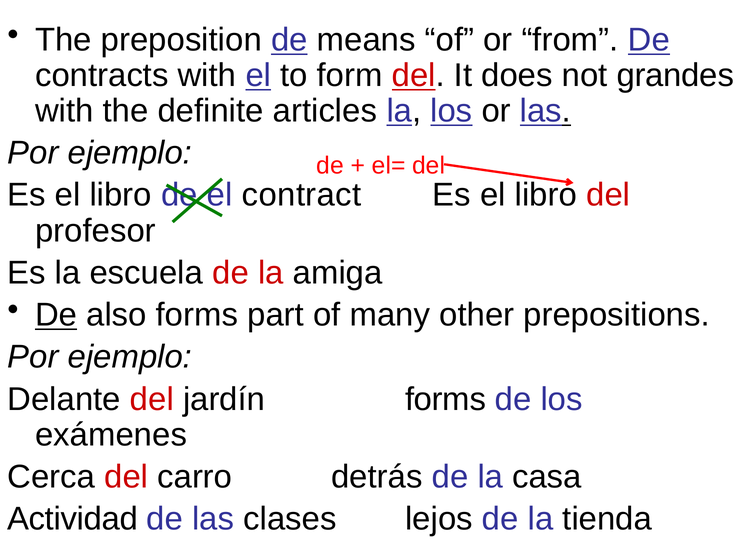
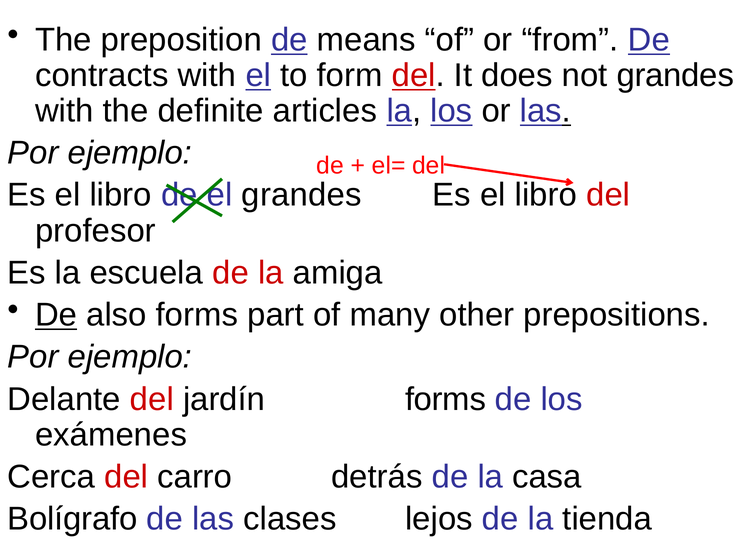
contract: contract -> grandes (302, 195)
Actividad: Actividad -> Bolígrafo (72, 519)
